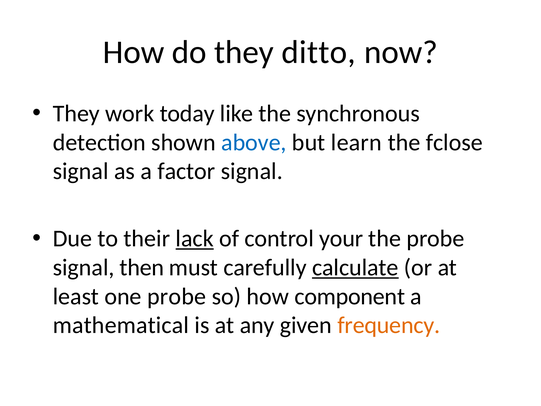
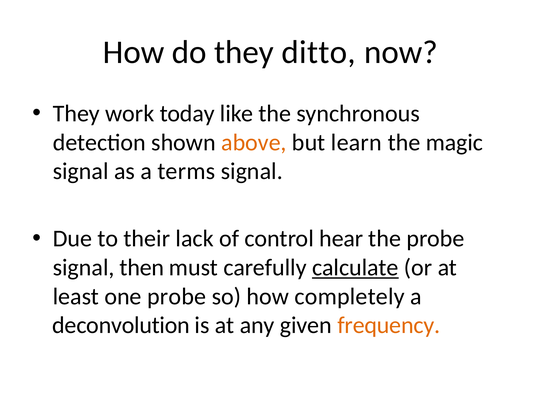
above colour: blue -> orange (254, 142)
fclose: fclose -> magic (454, 142)
factor: factor -> terms (186, 171)
lack underline: present -> none (195, 239)
your: your -> hear (341, 239)
component: component -> completely (350, 296)
mathematical: mathematical -> deconvolution (121, 325)
